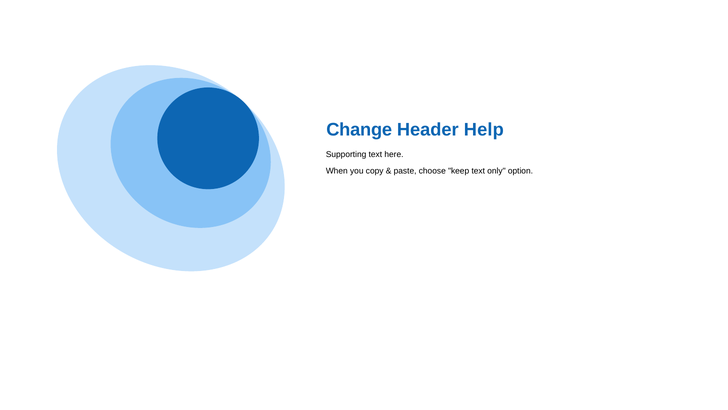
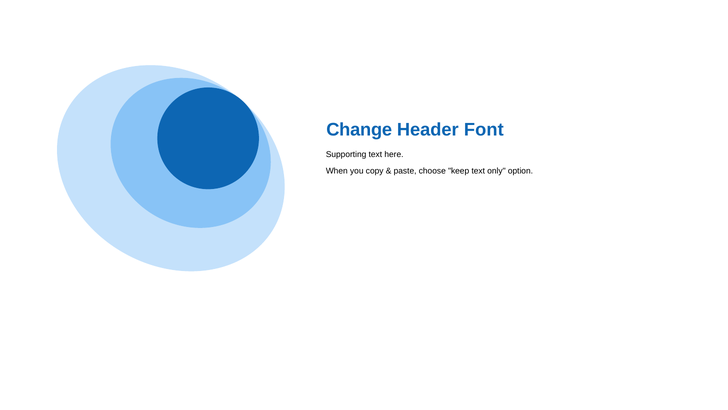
Help: Help -> Font (484, 130)
